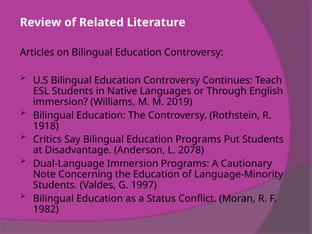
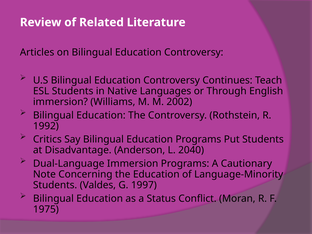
2019: 2019 -> 2002 (179, 102)
1918: 1918 -> 1992 (46, 126)
2078: 2078 -> 2040 (191, 150)
1982: 1982 -> 1975 (46, 209)
